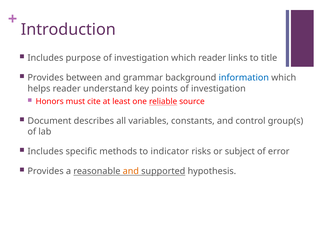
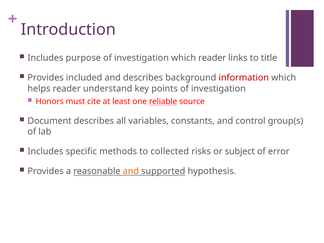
between: between -> included (84, 78)
and grammar: grammar -> describes (143, 78)
information colour: blue -> red (244, 78)
indicator: indicator -> collected (170, 151)
